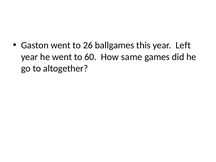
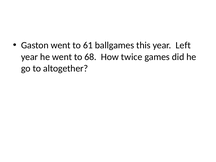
26: 26 -> 61 (88, 45)
60: 60 -> 68 (90, 57)
same: same -> twice (132, 57)
